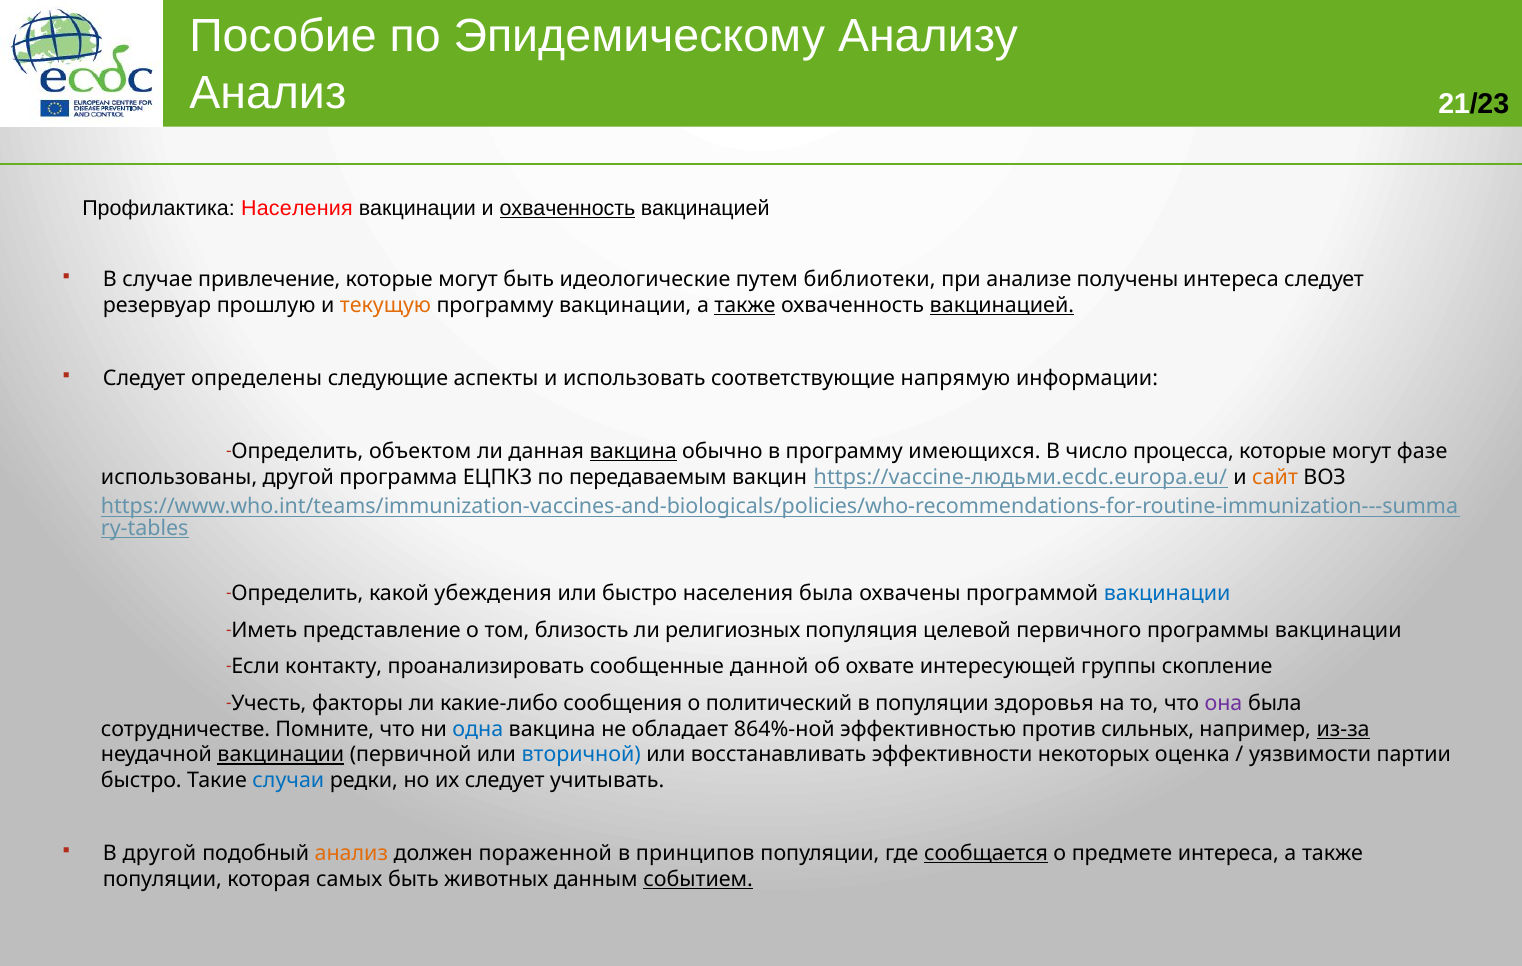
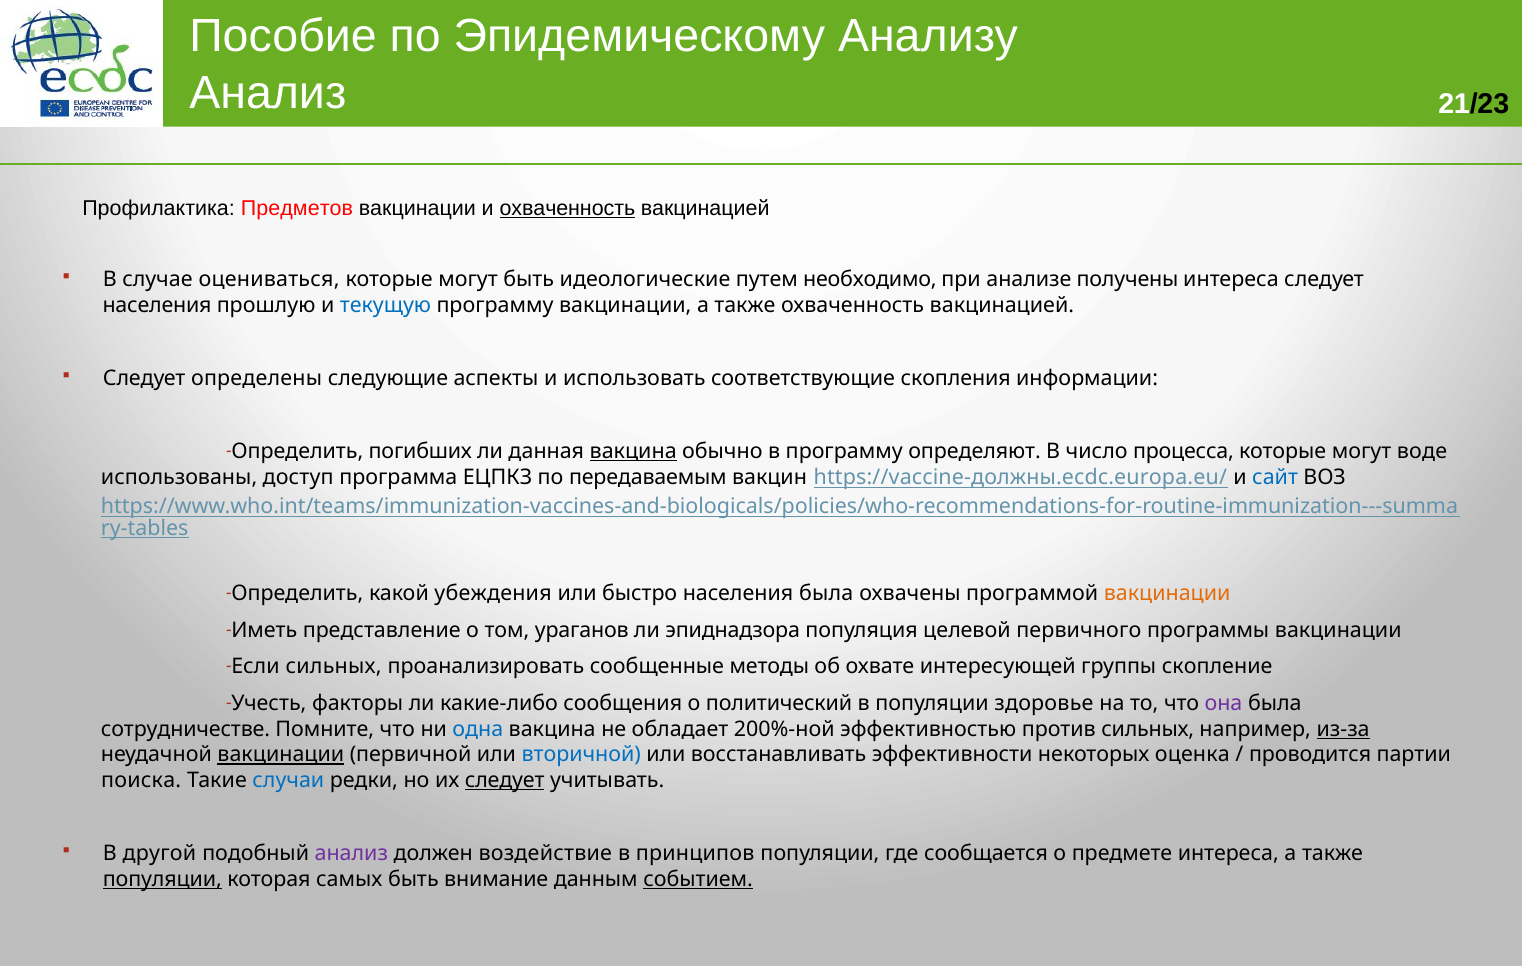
Профилактика Населения: Населения -> Предметов (297, 208)
привлечение: привлечение -> оцениваться (269, 280)
библиотеки: библиотеки -> необходимо (870, 280)
резервуар: резервуар -> населения (157, 306)
текущую colour: orange -> blue (385, 306)
также underline: present -> none (745, 306)
вакцинацией underline: present -> none (1002, 306)
напрямую: напрямую -> скопления (956, 379)
объектом: объектом -> погибших (420, 452)
имеющихся: имеющихся -> определяют (975, 452)
фазе: фазе -> воде (1422, 452)
использованы другой: другой -> доступ (298, 477)
https://vaccine-людьми.ecdc.europa.eu/: https://vaccine-людьми.ecdc.europa.eu/ -> https://vaccine-должны.ecdc.europa.eu/ (1020, 477)
сайт colour: orange -> blue (1275, 477)
вакцинации colour: blue -> orange (1167, 594)
близость: близость -> ураганов (582, 630)
религиозных: религиозных -> эпиднадзора (733, 630)
Если контакту: контакту -> сильных (334, 667)
данной: данной -> методы (769, 667)
здоровья: здоровья -> здоровье (1044, 703)
864%-ной: 864%-ной -> 200%-ной (784, 729)
уязвимости: уязвимости -> проводится (1310, 755)
быстро: быстро -> поиска (141, 781)
следует underline: none -> present (505, 781)
анализ colour: orange -> purple (351, 854)
пораженной: пораженной -> воздействие (545, 854)
сообщается underline: present -> none (986, 854)
популяции underline: none -> present (162, 880)
животных: животных -> внимание (496, 880)
